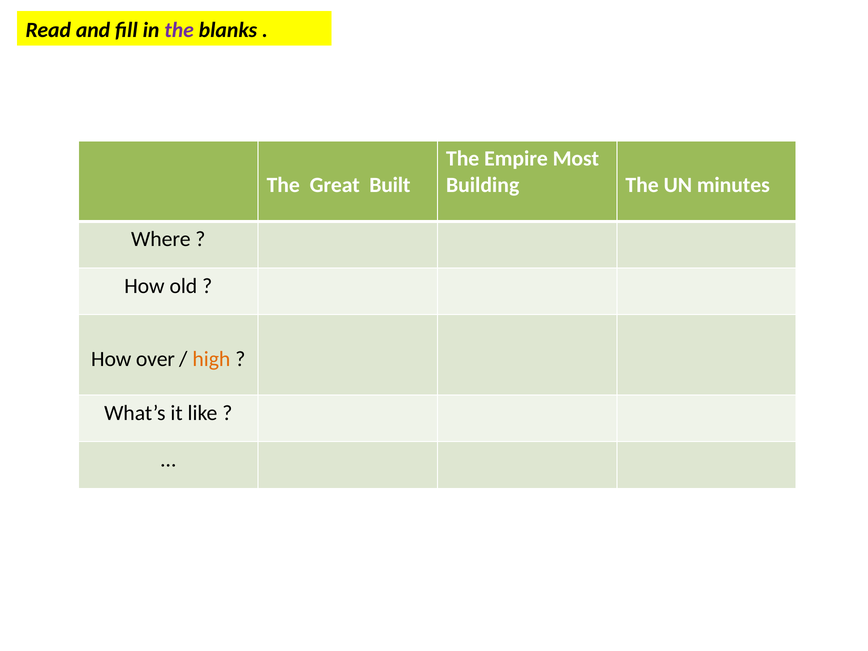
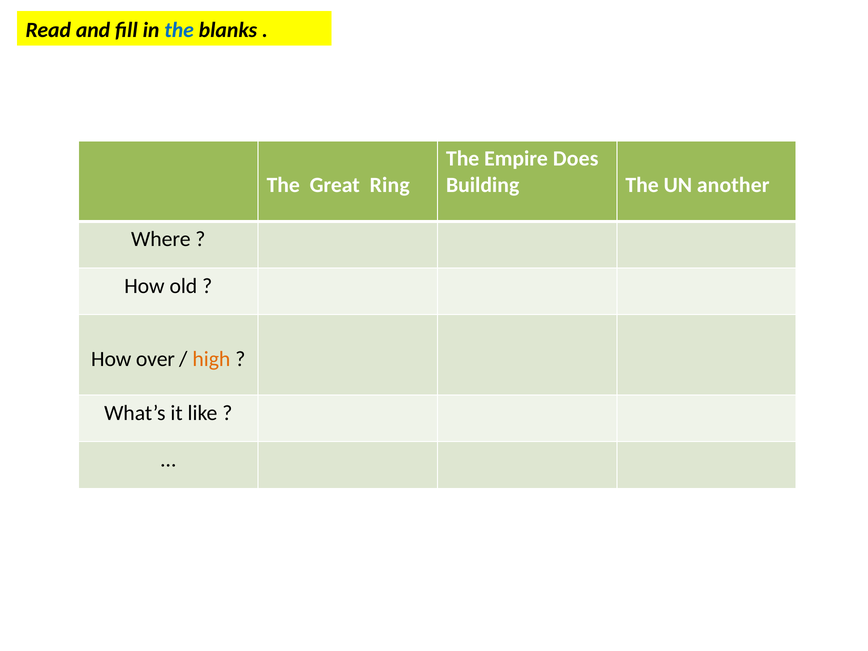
the colour: purple -> blue (179, 30)
Most: Most -> Does (576, 159)
Built: Built -> Ring (390, 185)
minutes: minutes -> another (733, 185)
